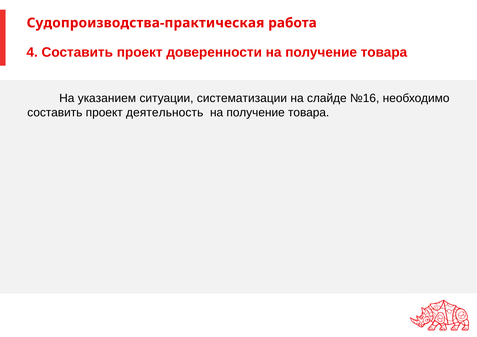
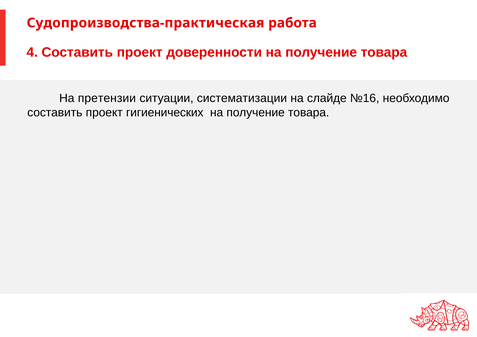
указанием: указанием -> претензии (107, 98)
деятельность: деятельность -> гигиенических (165, 113)
